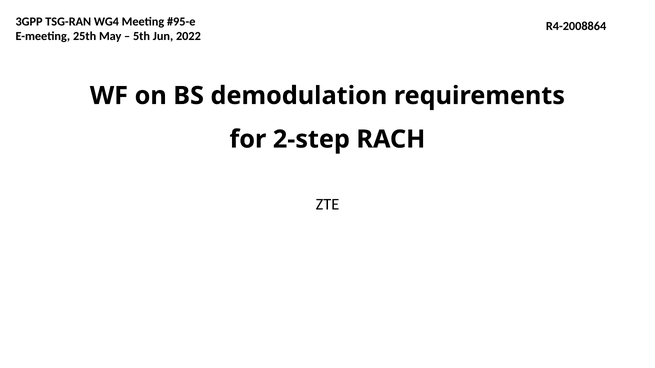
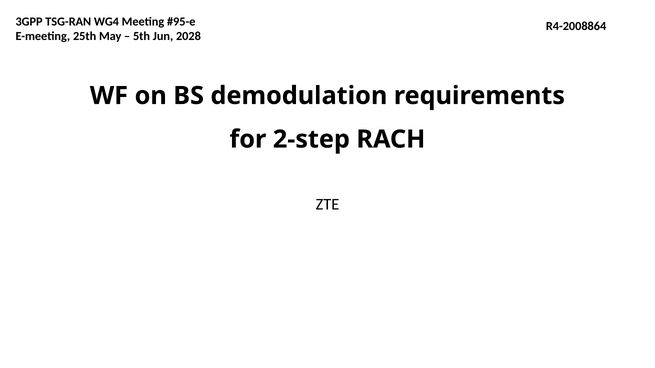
2022: 2022 -> 2028 (188, 36)
